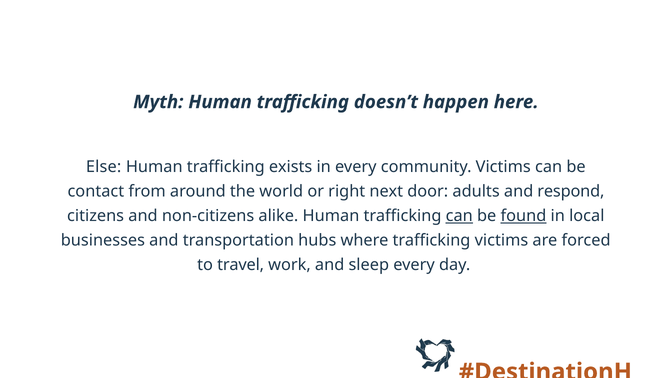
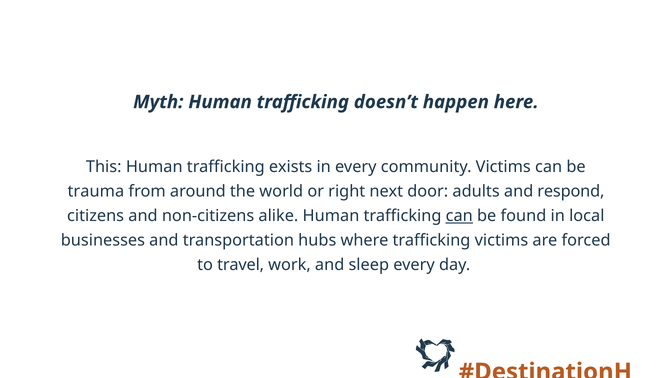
Else: Else -> This (104, 167)
contact: contact -> trauma (96, 191)
found underline: present -> none (523, 216)
